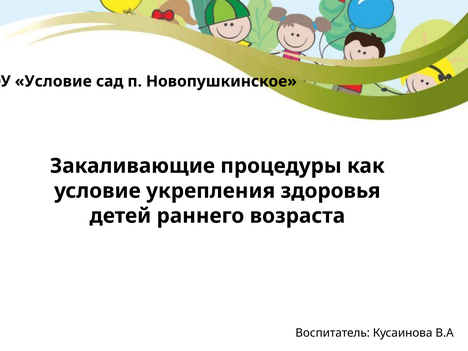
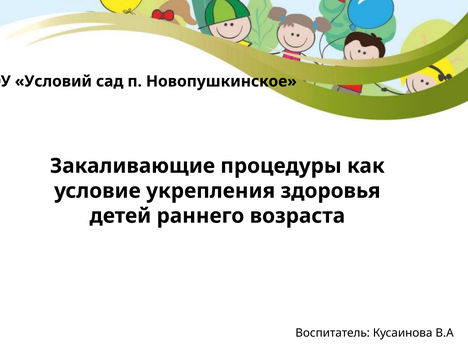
Условие: Условие -> Условий (53, 81)
